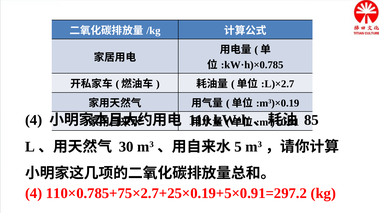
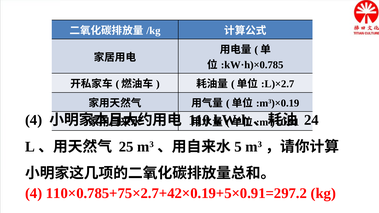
85: 85 -> 24 (311, 120)
30: 30 -> 25 (126, 147)
110×0.785+75×2.7+25×0.19+5×0.91=297.2: 110×0.785+75×2.7+25×0.19+5×0.91=297.2 -> 110×0.785+75×2.7+42×0.19+5×0.91=297.2 (176, 193)
